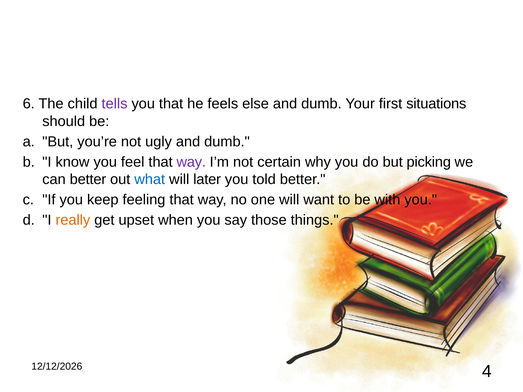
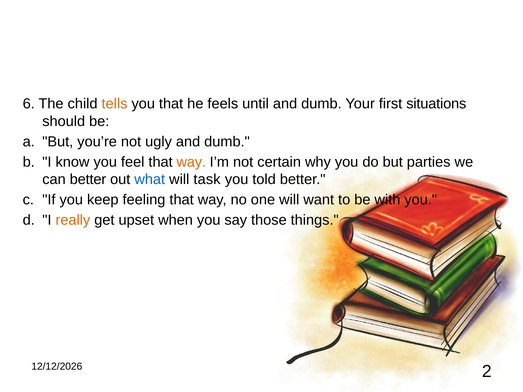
tells colour: purple -> orange (114, 104)
else: else -> until (256, 104)
way colour: purple -> orange (191, 162)
picking: picking -> parties (429, 162)
later: later -> task (207, 179)
4: 4 -> 2 (487, 372)
